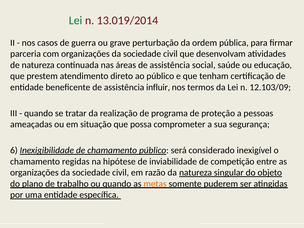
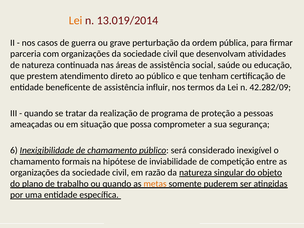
Lei colour: green -> orange (76, 20)
12.103/09: 12.103/09 -> 42.282/09 (270, 87)
regidas: regidas -> formais (76, 161)
